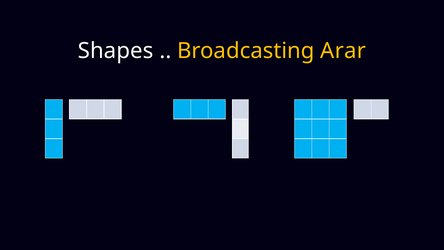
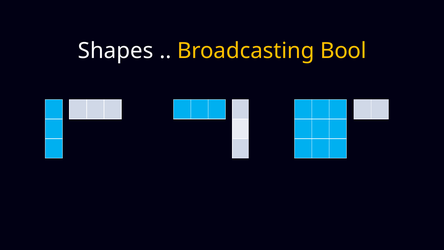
Arar: Arar -> Bool (343, 51)
